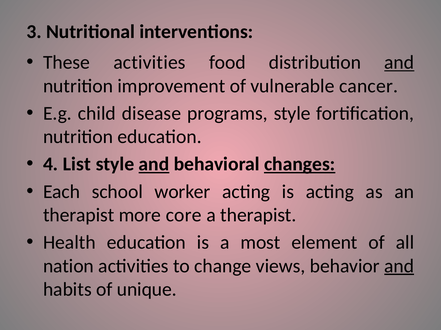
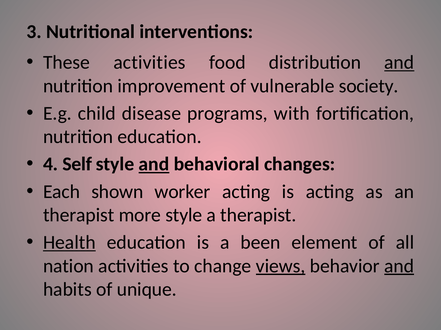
cancer: cancer -> society (369, 86)
programs style: style -> with (292, 114)
List: List -> Self (77, 165)
changes underline: present -> none (300, 165)
school: school -> shown (117, 192)
more core: core -> style (184, 216)
Health underline: none -> present (69, 243)
most: most -> been (260, 243)
views underline: none -> present (281, 267)
